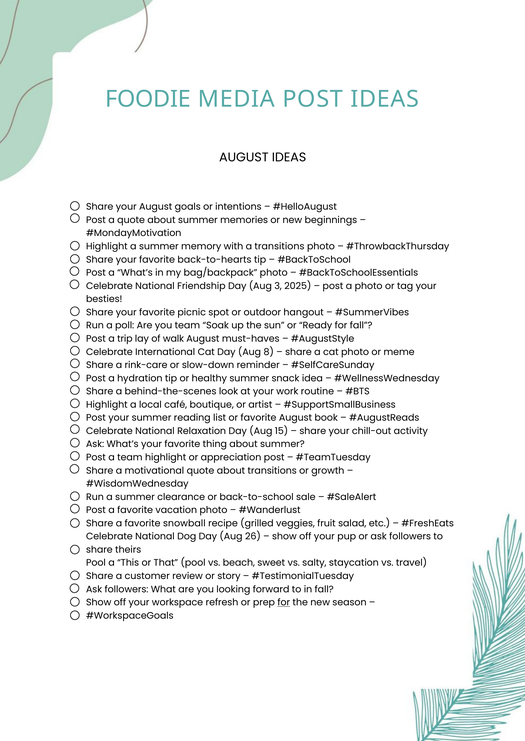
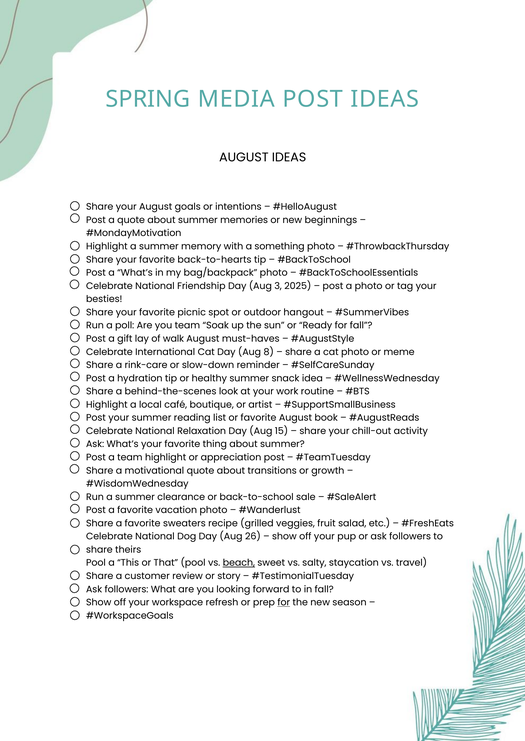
FOODIE: FOODIE -> SPRING (148, 99)
a transitions: transitions -> something (280, 247)
trip: trip -> gift (125, 339)
snowball: snowball -> sweaters (184, 524)
beach underline: none -> present (239, 564)
